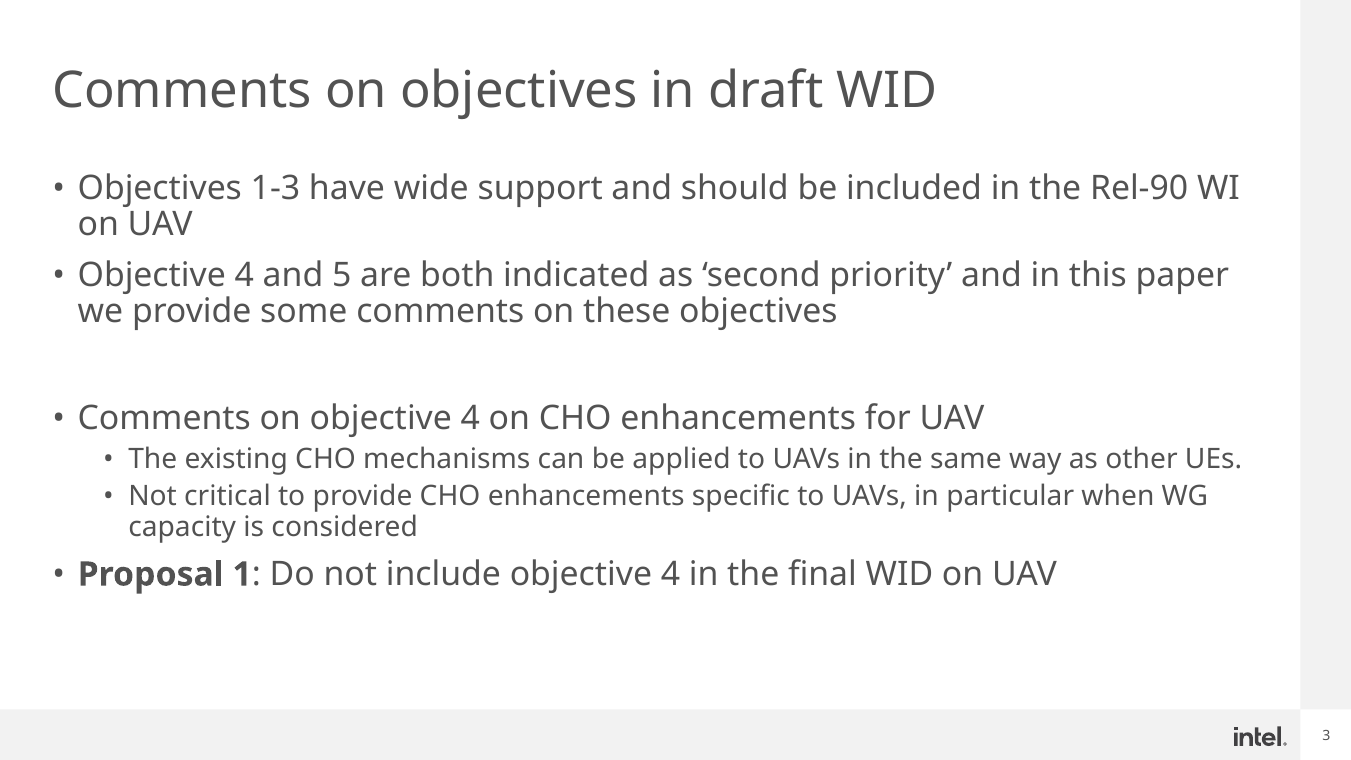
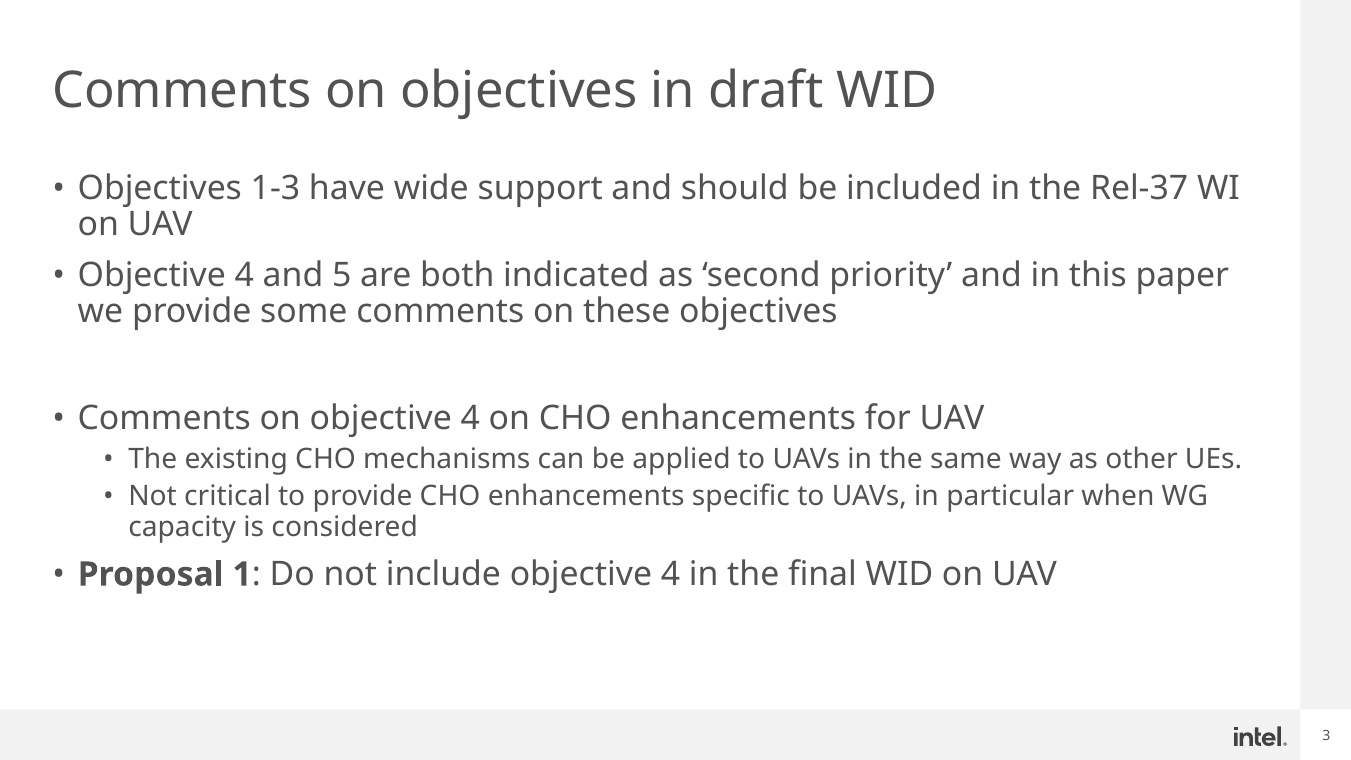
Rel-90: Rel-90 -> Rel-37 (1139, 188)
